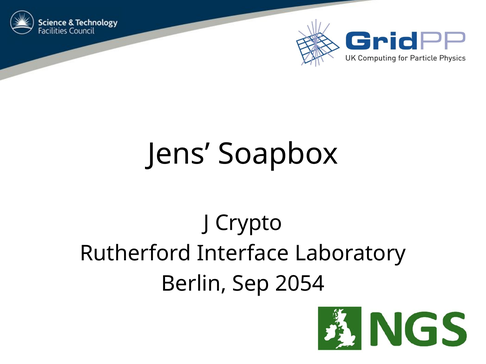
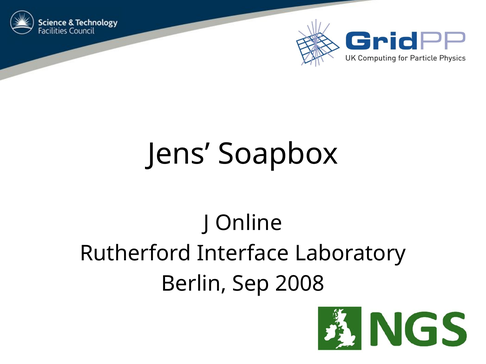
Crypto: Crypto -> Online (249, 223)
2054: 2054 -> 2008 (300, 284)
